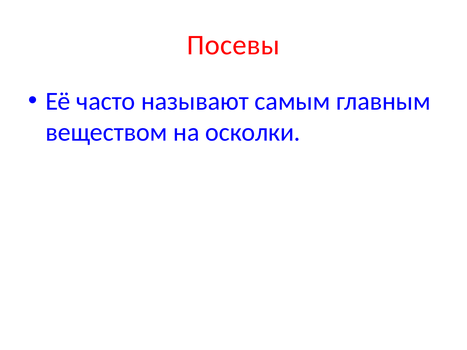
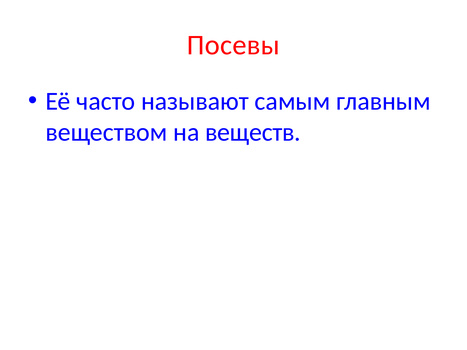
осколки: осколки -> веществ (253, 133)
